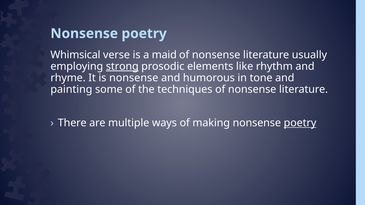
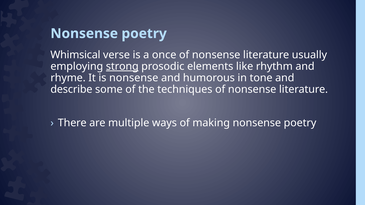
maid: maid -> once (164, 55)
painting: painting -> describe (71, 89)
poetry underline: present -> none (300, 123)
